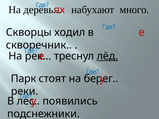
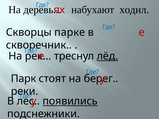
много: много -> ходил (134, 10)
ходил: ходил -> парке (70, 32)
появились underline: none -> present (70, 101)
